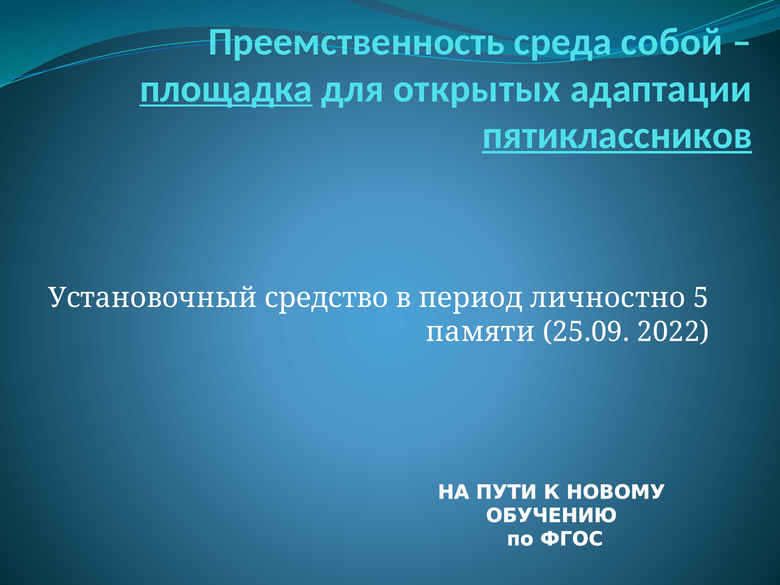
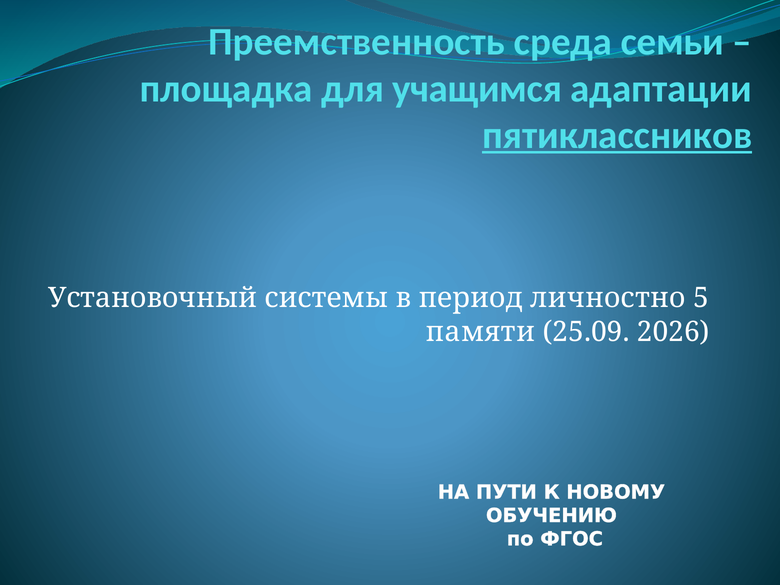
собой: собой -> семьи (672, 42)
площадка underline: present -> none (226, 89)
открытых: открытых -> учащимся (477, 89)
средство: средство -> системы (327, 298)
2022: 2022 -> 2026 (673, 332)
